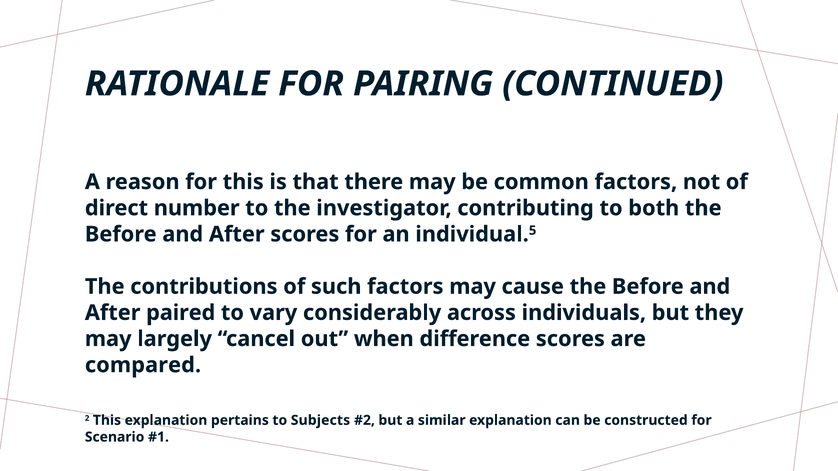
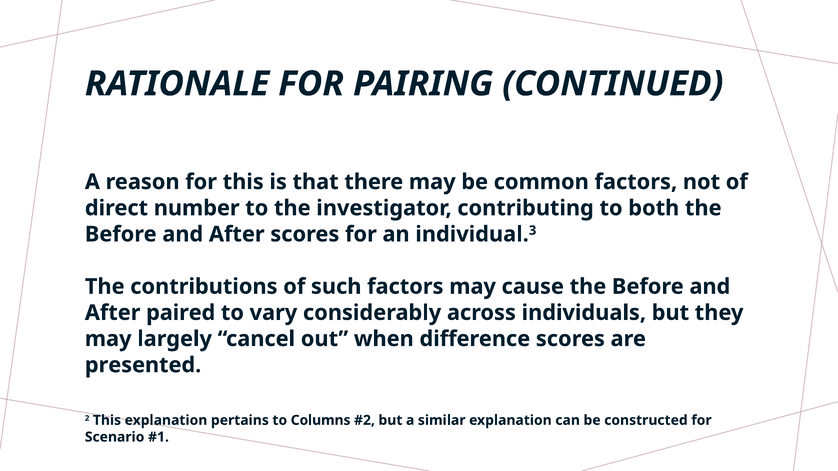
5: 5 -> 3 (533, 231)
compared: compared -> presented (143, 365)
Subjects: Subjects -> Columns (321, 421)
